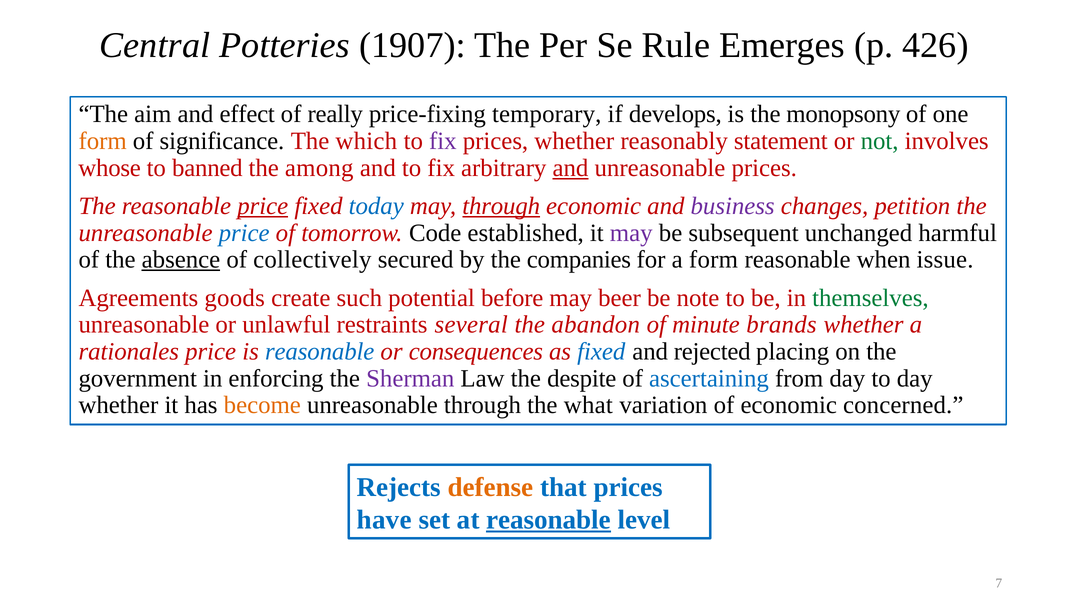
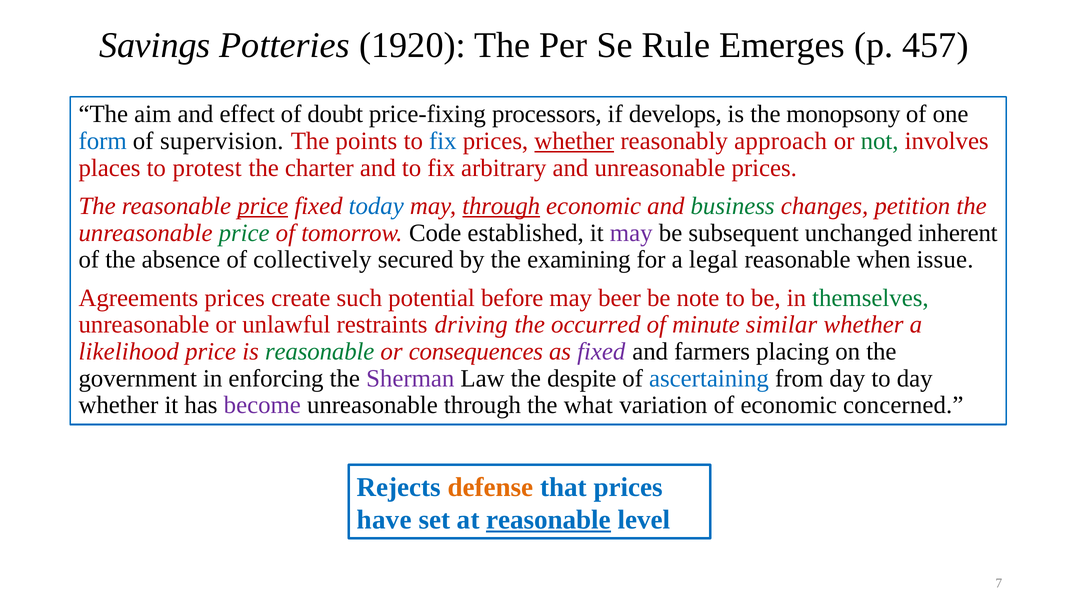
Central: Central -> Savings (155, 45)
1907: 1907 -> 1920 (412, 45)
426: 426 -> 457 (935, 45)
really: really -> doubt (335, 114)
temporary: temporary -> processors (547, 114)
form colour: orange -> blue (103, 141)
significance: significance -> supervision (222, 141)
which: which -> points (366, 141)
fix colour: purple -> blue (443, 141)
whether underline: none -> present (574, 141)
statement: statement -> approach (781, 141)
whose: whose -> places (110, 168)
banned: banned -> protest (207, 168)
among: among -> charter (319, 168)
and underline: present -> none (570, 168)
business colour: purple -> green (733, 206)
price colour: blue -> green (244, 233)
harmful: harmful -> inherent (958, 233)
absence underline: present -> none (181, 259)
companies: companies -> examining (579, 259)
a form: form -> legal (714, 259)
Agreements goods: goods -> prices (235, 298)
several: several -> driving (471, 324)
abandon: abandon -> occurred (596, 324)
brands: brands -> similar (782, 324)
rationales: rationales -> likelihood (129, 351)
reasonable colour: blue -> green (320, 351)
fixed colour: blue -> purple (601, 351)
rejected: rejected -> farmers (712, 351)
become colour: orange -> purple (262, 405)
